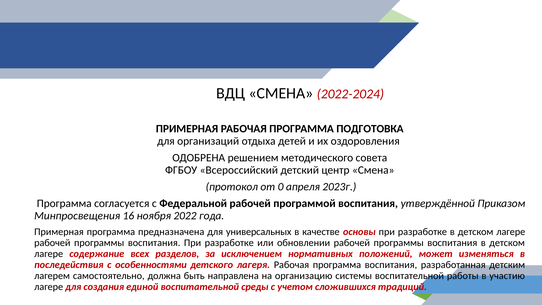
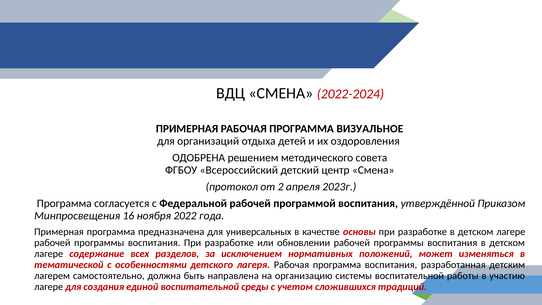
ПОДГОТОВКА: ПОДГОТОВКА -> ВИЗУАЛЬНОЕ (370, 129)
0: 0 -> 2 (281, 187)
последействия: последействия -> тематической (69, 265)
